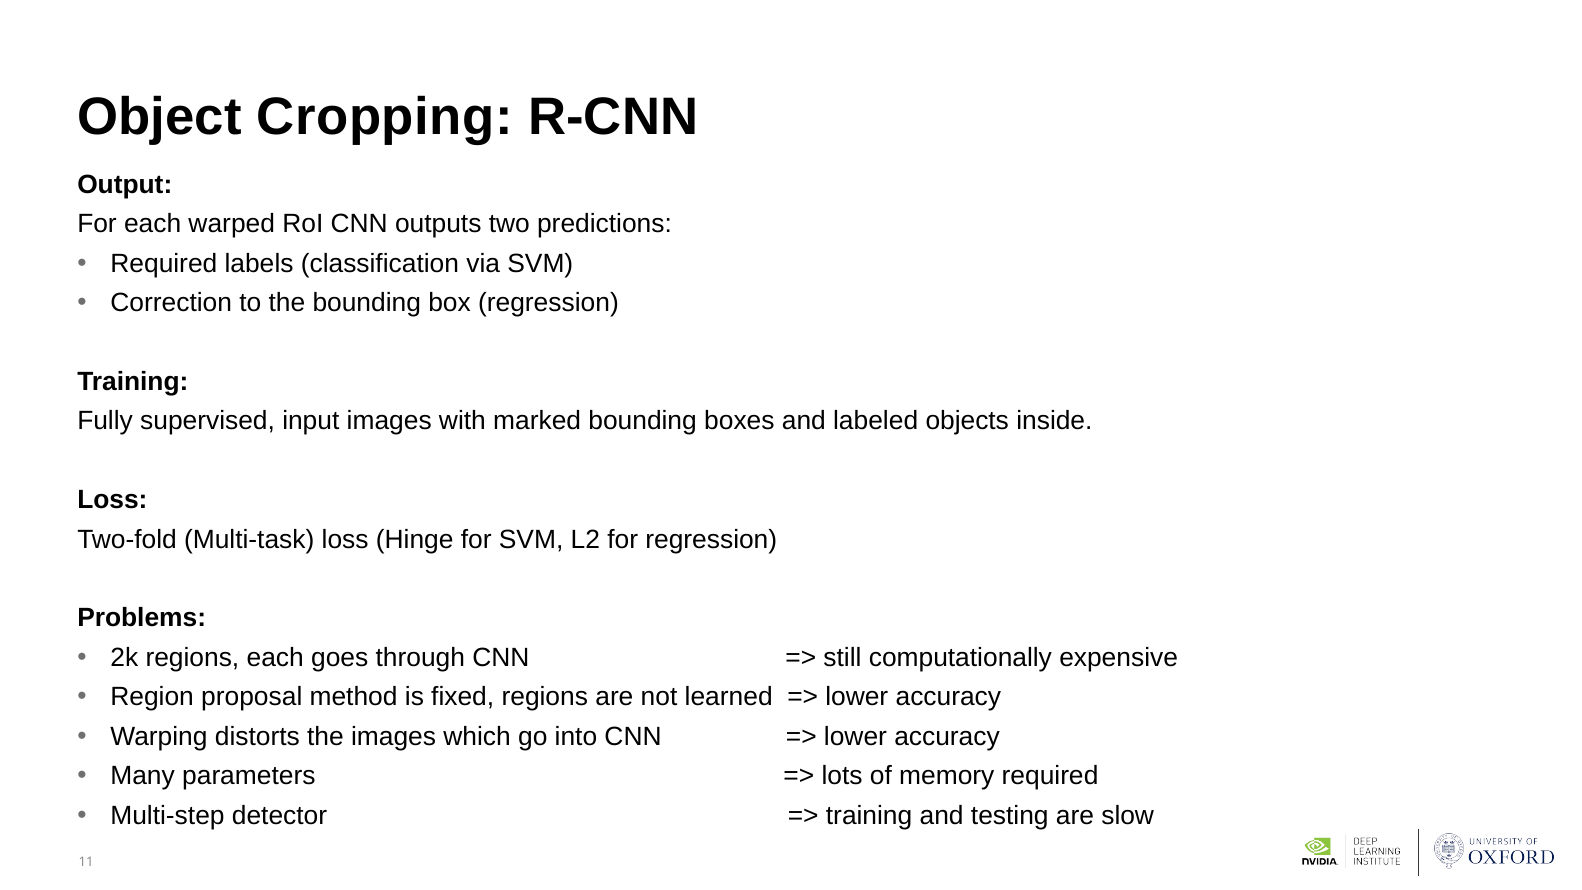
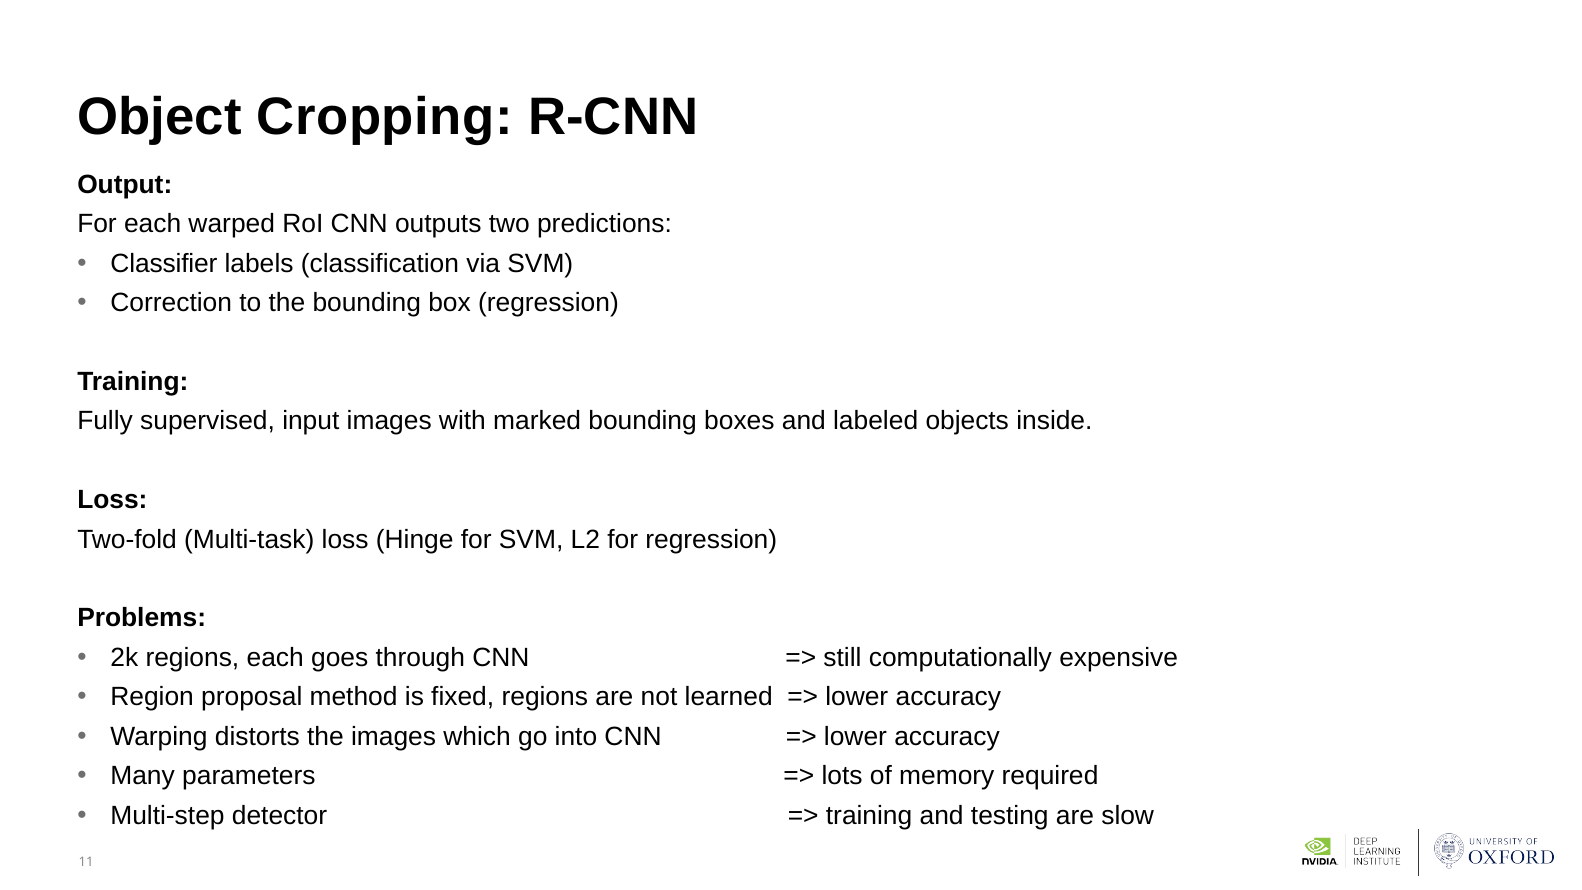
Required: Required -> Classifier (164, 263)
